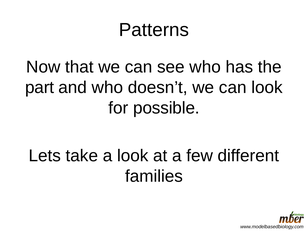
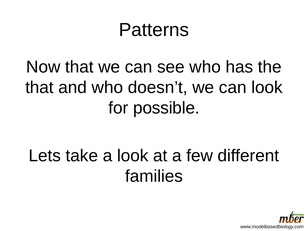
part: part -> that (39, 87)
